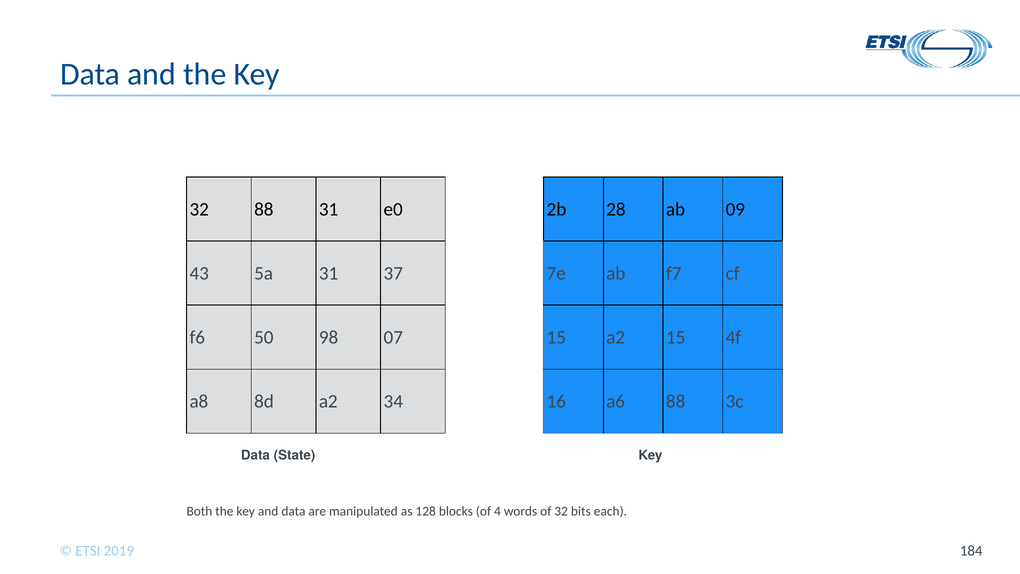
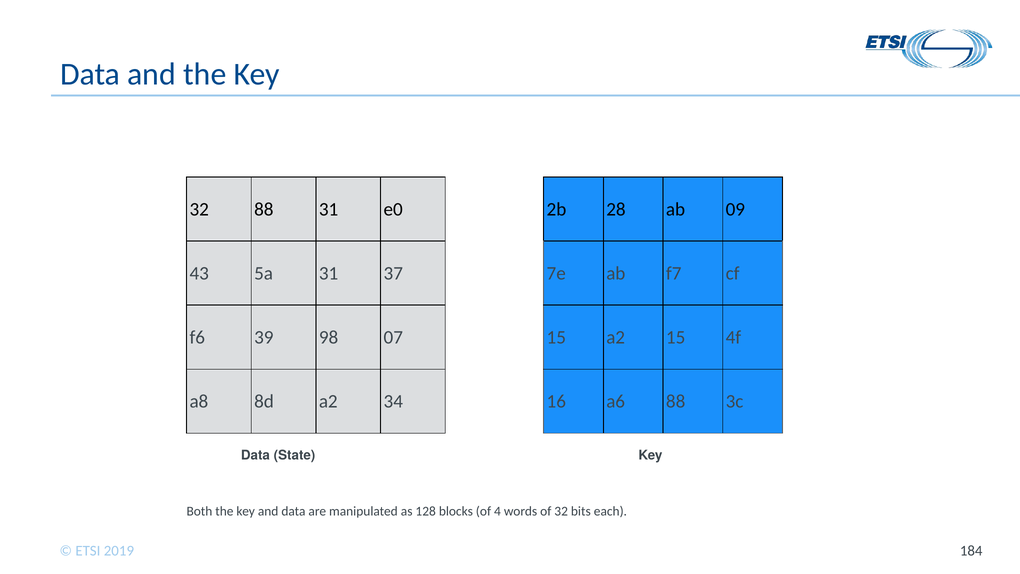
50: 50 -> 39 (264, 337)
